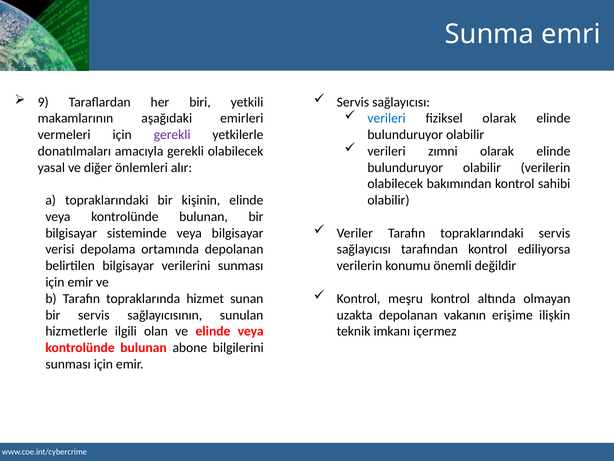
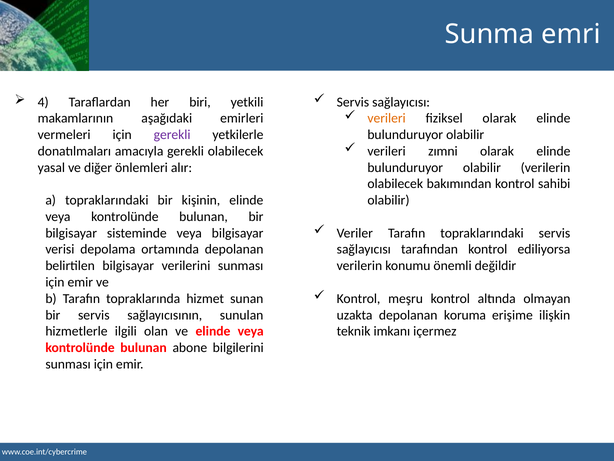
9: 9 -> 4 (43, 102)
verileri colour: blue -> orange (387, 118)
vakanın: vakanın -> koruma (465, 315)
